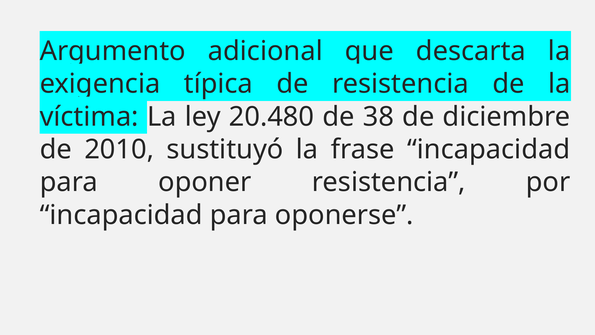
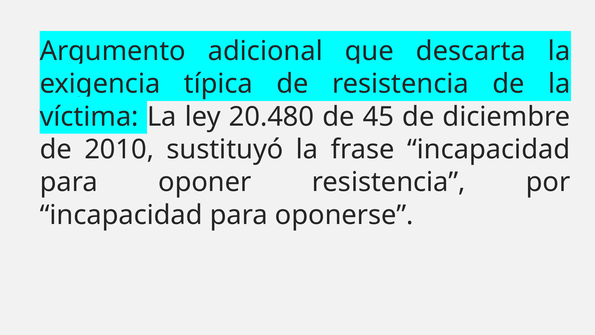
38: 38 -> 45 (378, 117)
